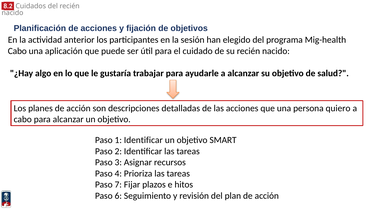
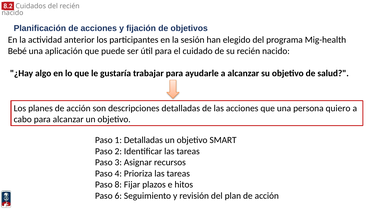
Cabo: Cabo -> Bebé (17, 51)
1 Identificar: Identificar -> Detalladas (143, 140)
7: 7 -> 8 (118, 184)
